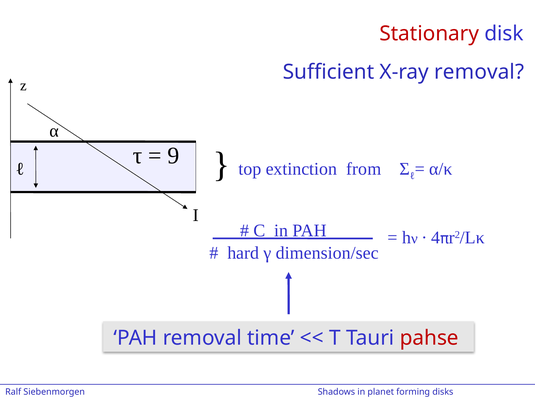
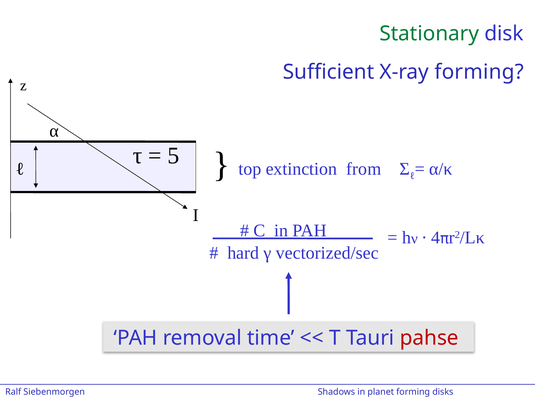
Stationary colour: red -> green (429, 34)
X-ray removal: removal -> forming (479, 72)
9: 9 -> 5 (174, 156)
dimension/sec: dimension/sec -> vectorized/sec (327, 253)
